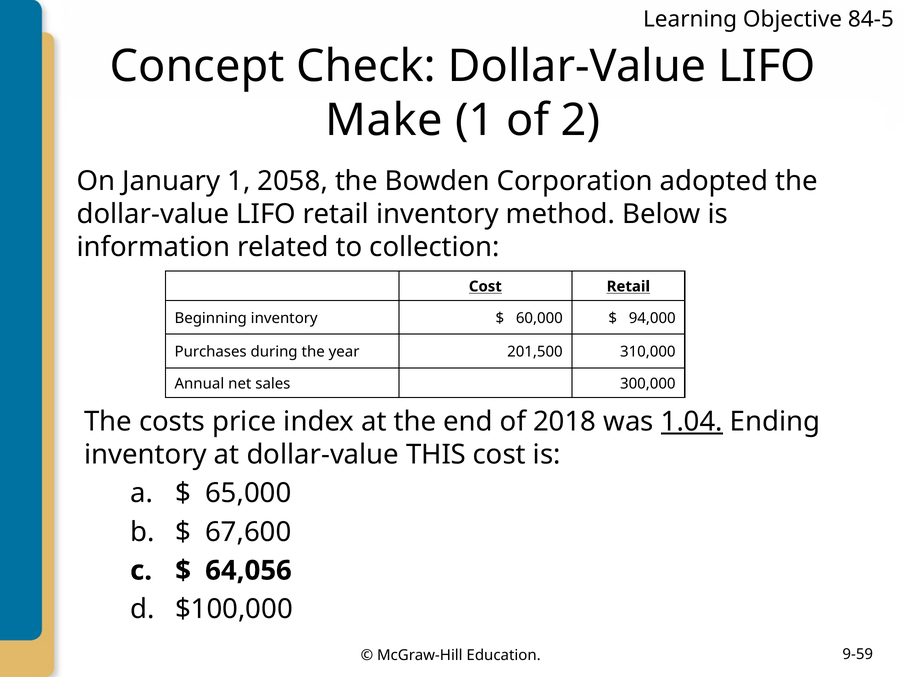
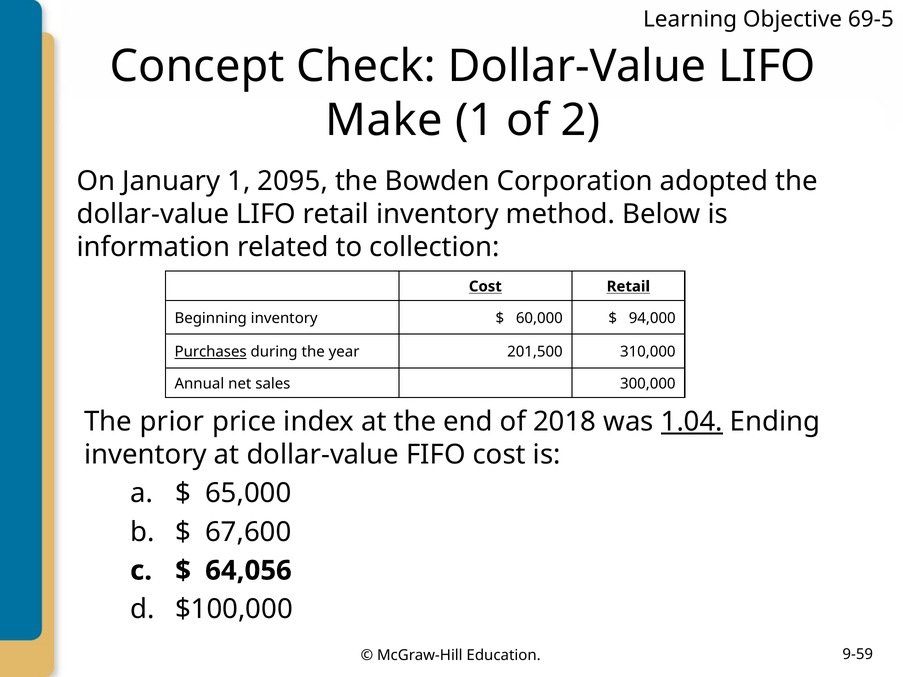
84-5: 84-5 -> 69-5 (871, 19)
2058: 2058 -> 2095 (293, 181)
Purchases underline: none -> present (211, 352)
costs: costs -> prior (172, 422)
THIS: THIS -> FIFO (436, 455)
